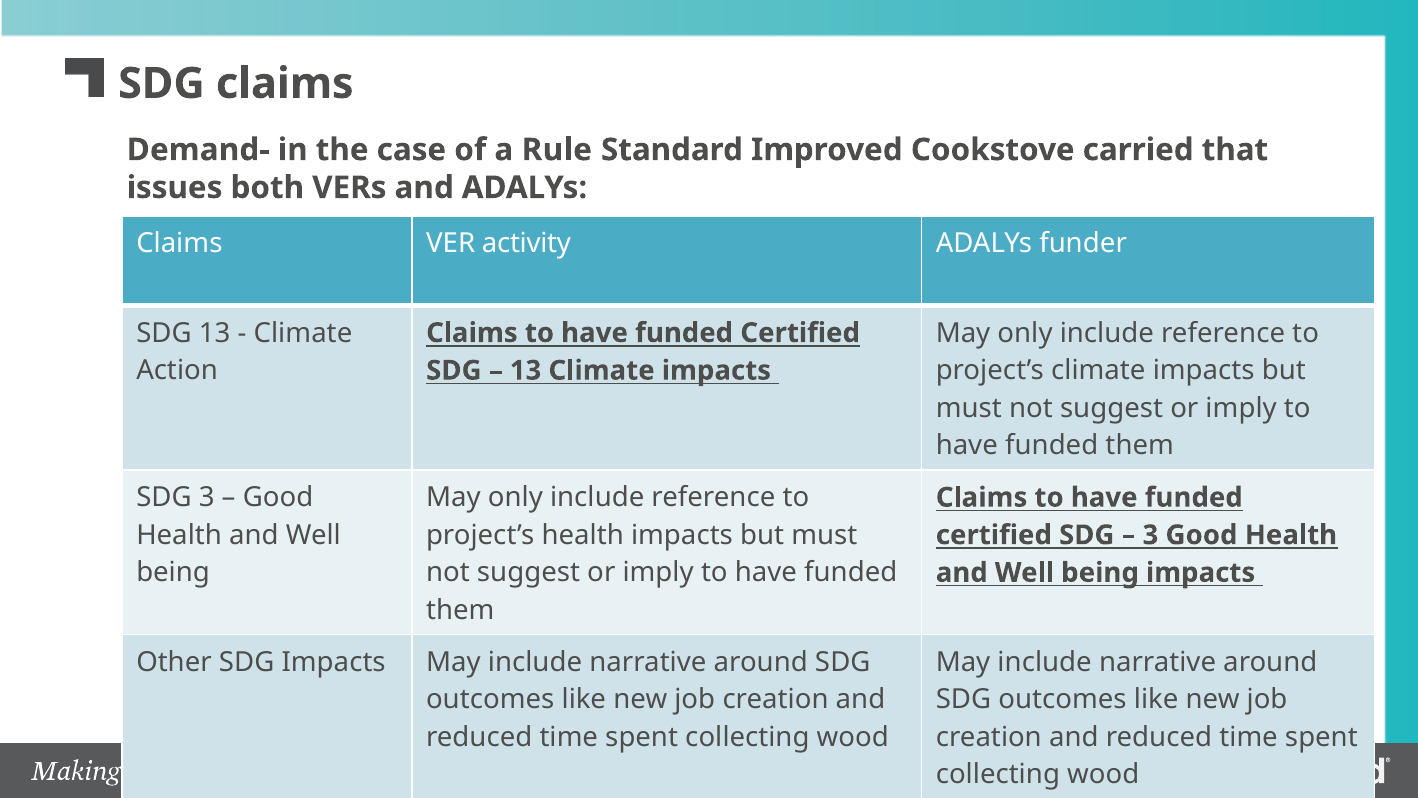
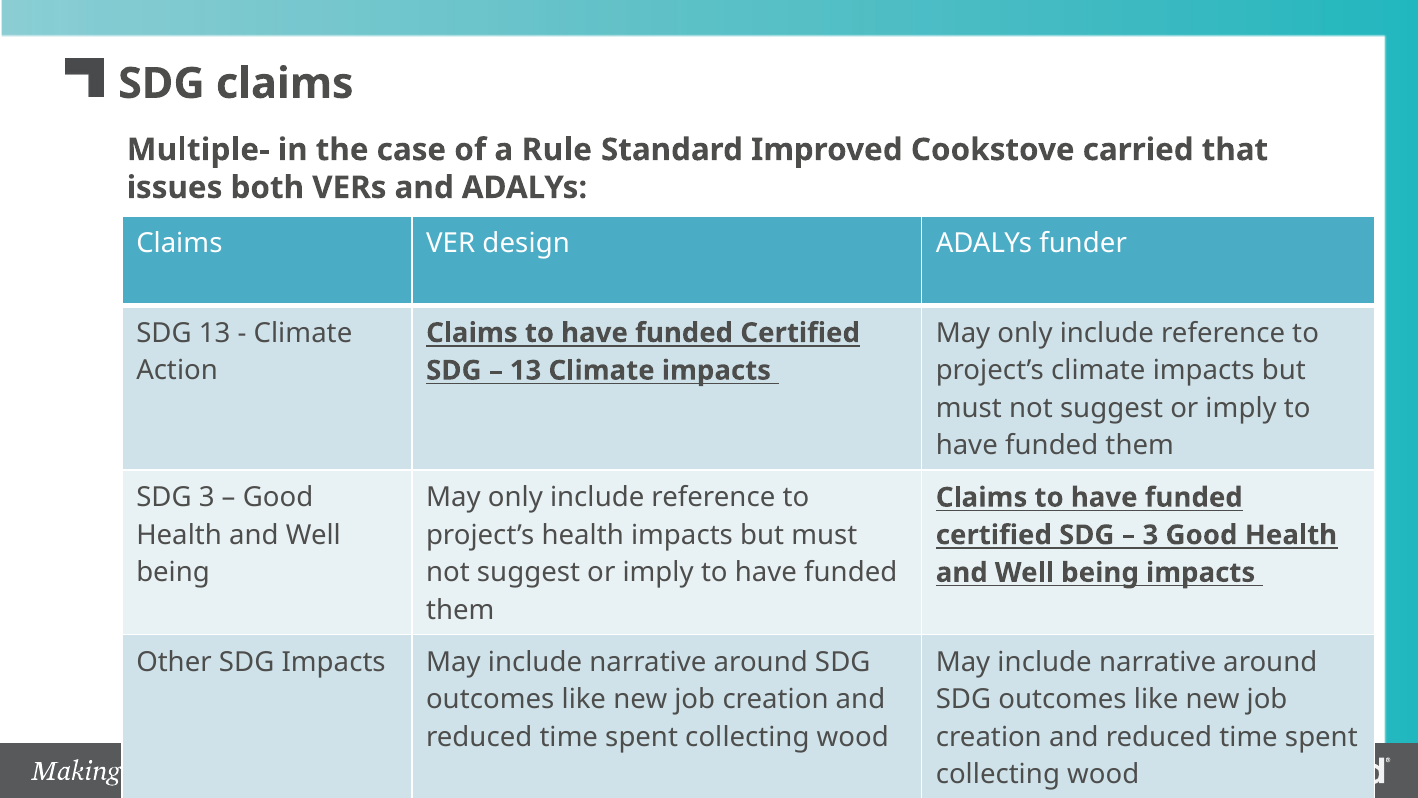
Demand-: Demand- -> Multiple- (198, 150)
activity: activity -> design (526, 243)
